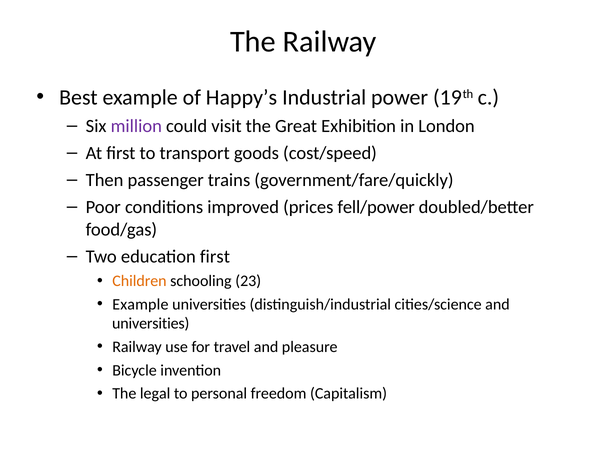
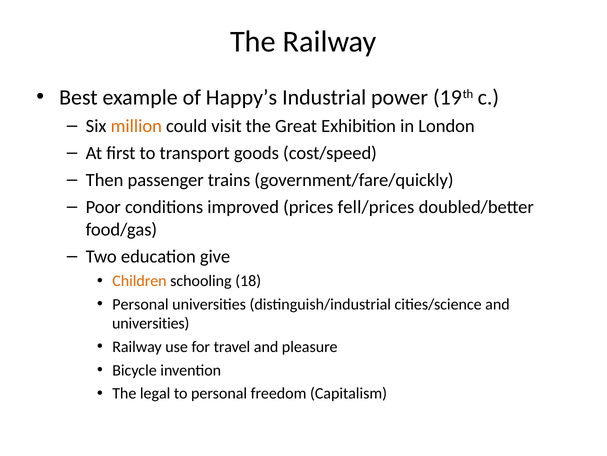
million colour: purple -> orange (136, 126)
fell/power: fell/power -> fell/prices (376, 207)
education first: first -> give (215, 256)
23: 23 -> 18 (248, 281)
Example: Example -> Personal (140, 304)
